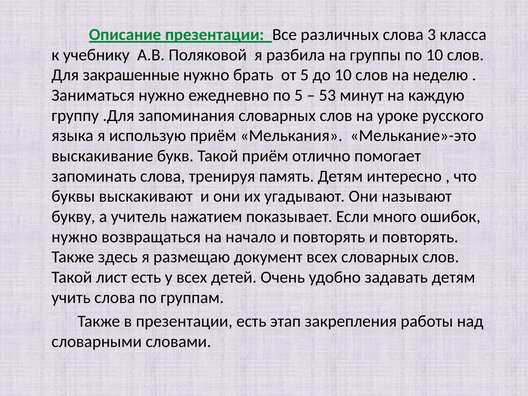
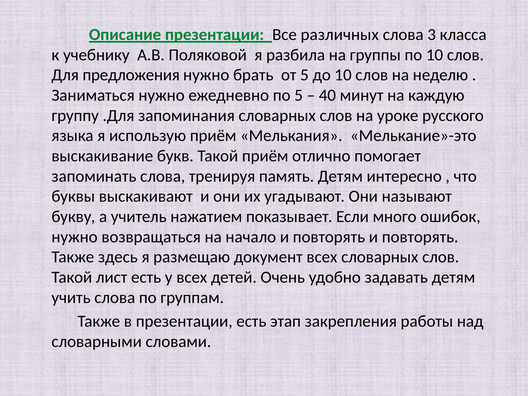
закрашенные: закрашенные -> предложения (131, 75)
53: 53 -> 40 (327, 95)
